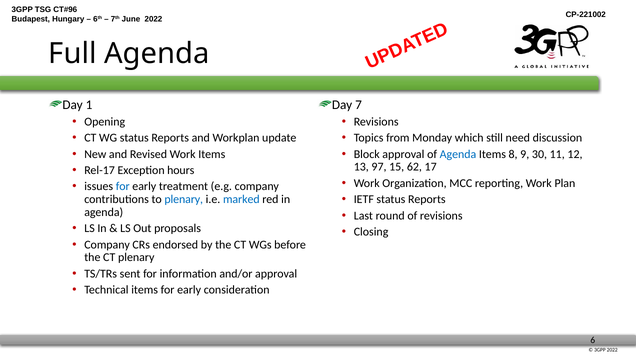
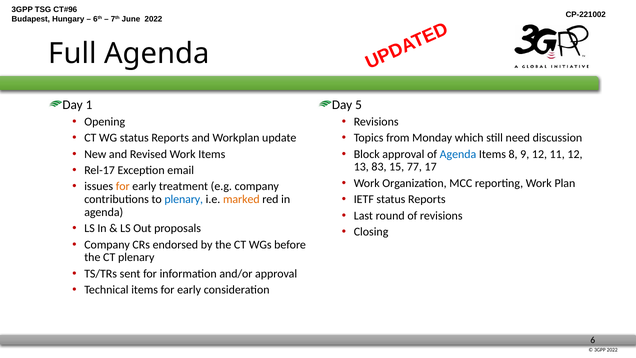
7: 7 -> 5 (359, 105)
9 30: 30 -> 12 (540, 154)
97: 97 -> 83 (379, 167)
62: 62 -> 77 (414, 167)
hours: hours -> email (181, 170)
for colour: blue -> orange (123, 186)
marked colour: blue -> orange (241, 199)
